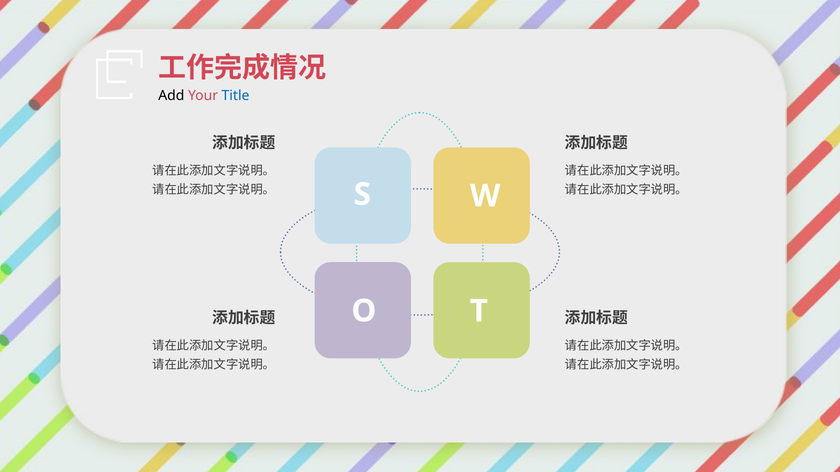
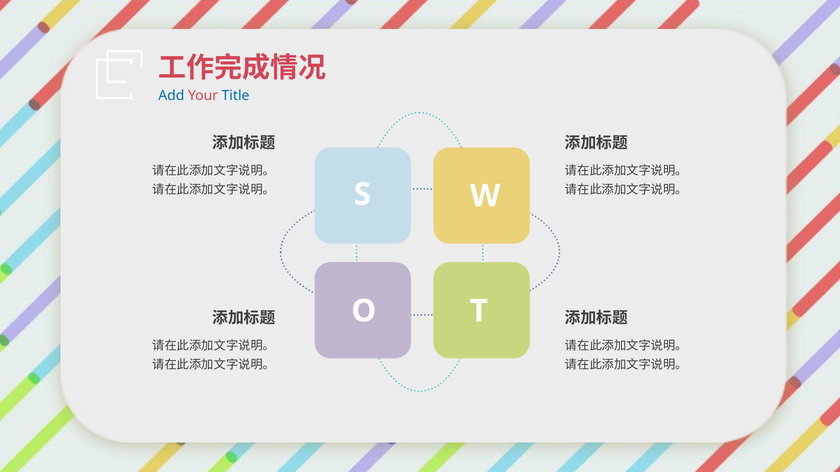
Add colour: black -> blue (171, 96)
